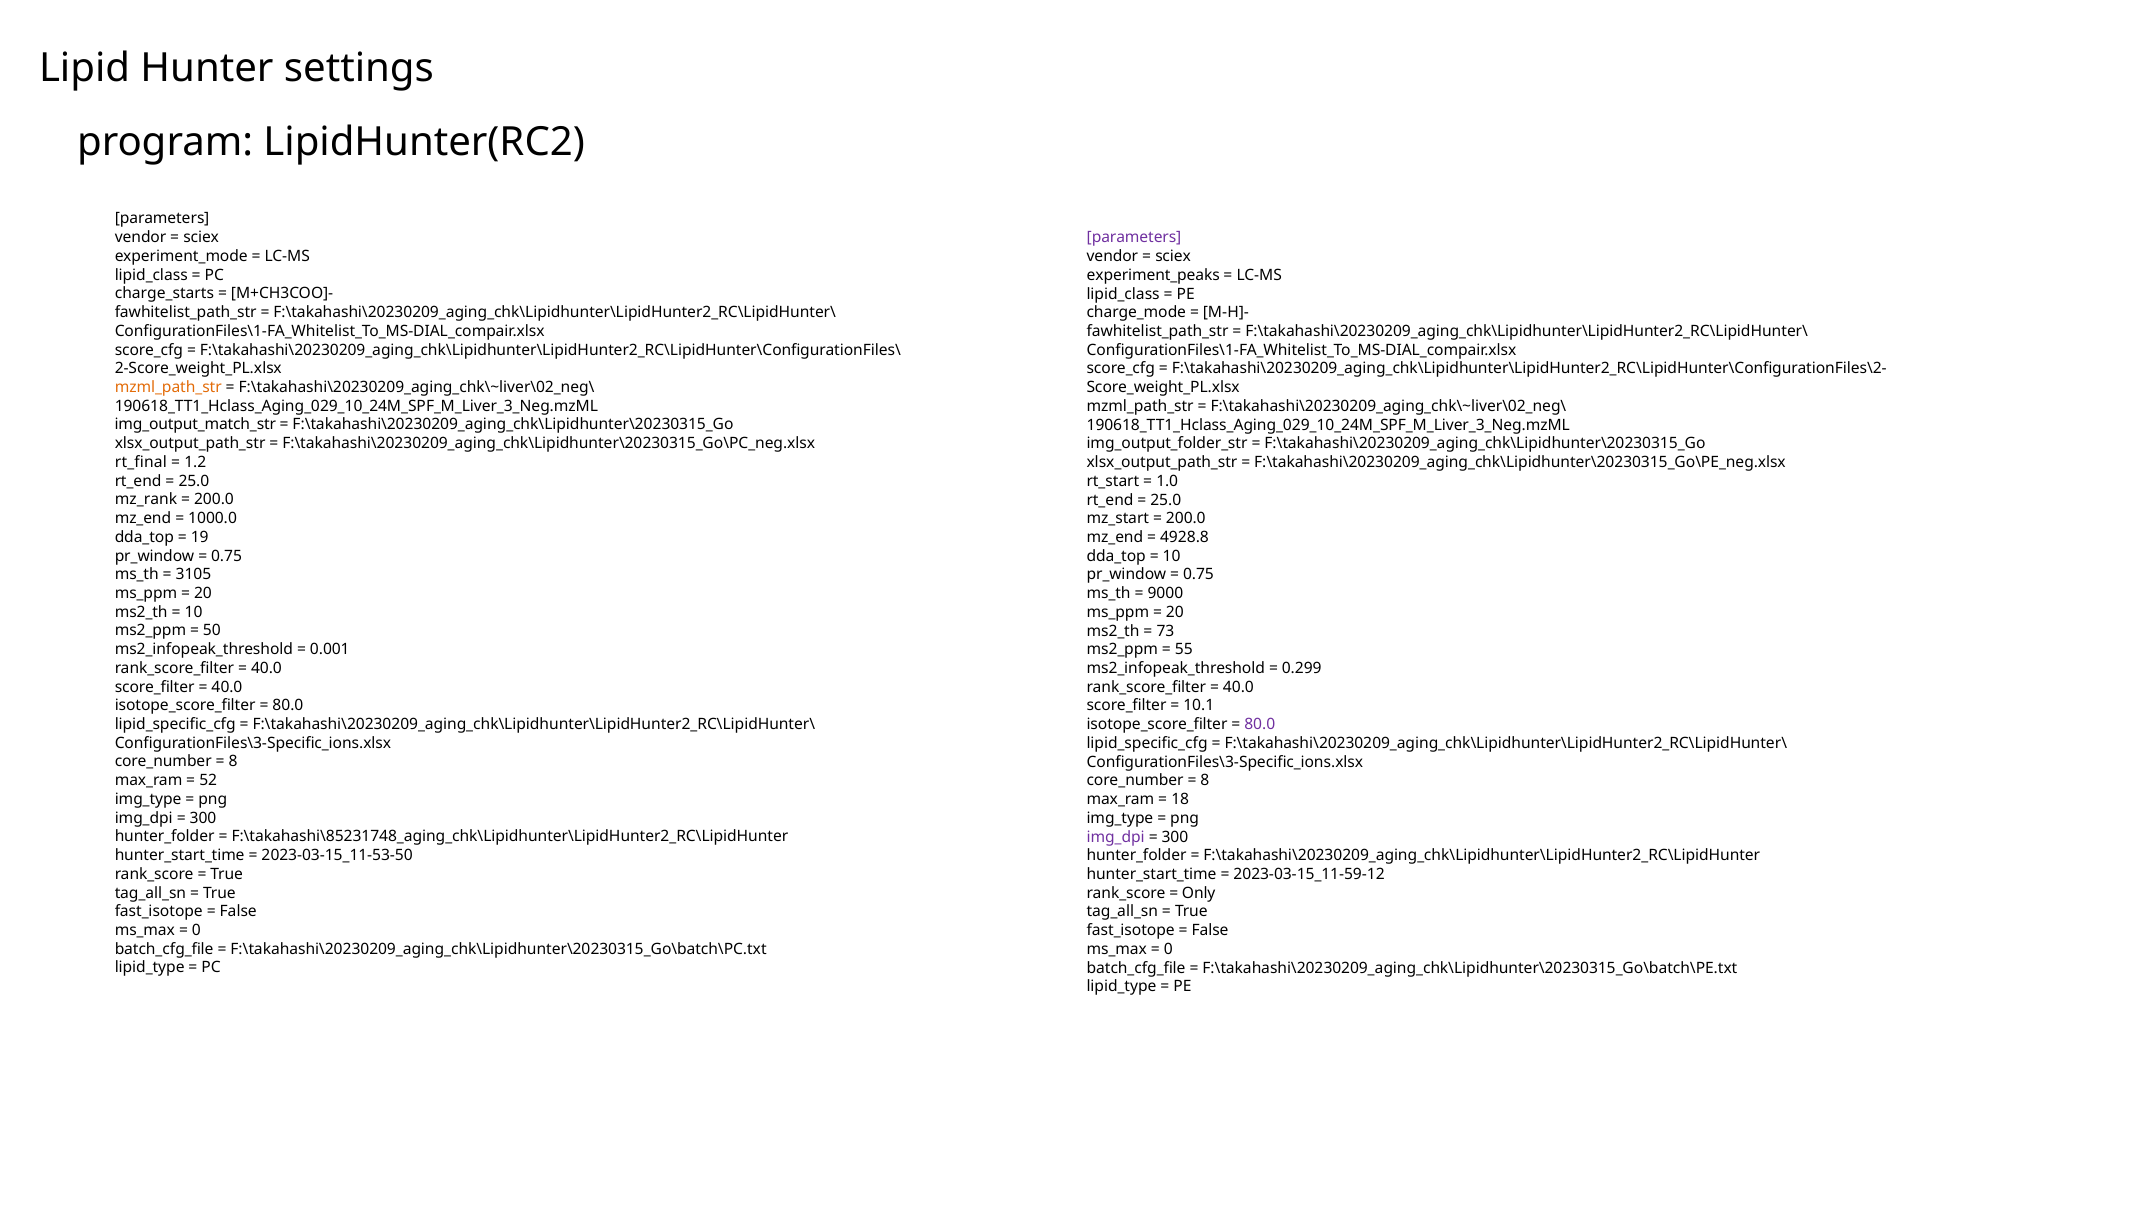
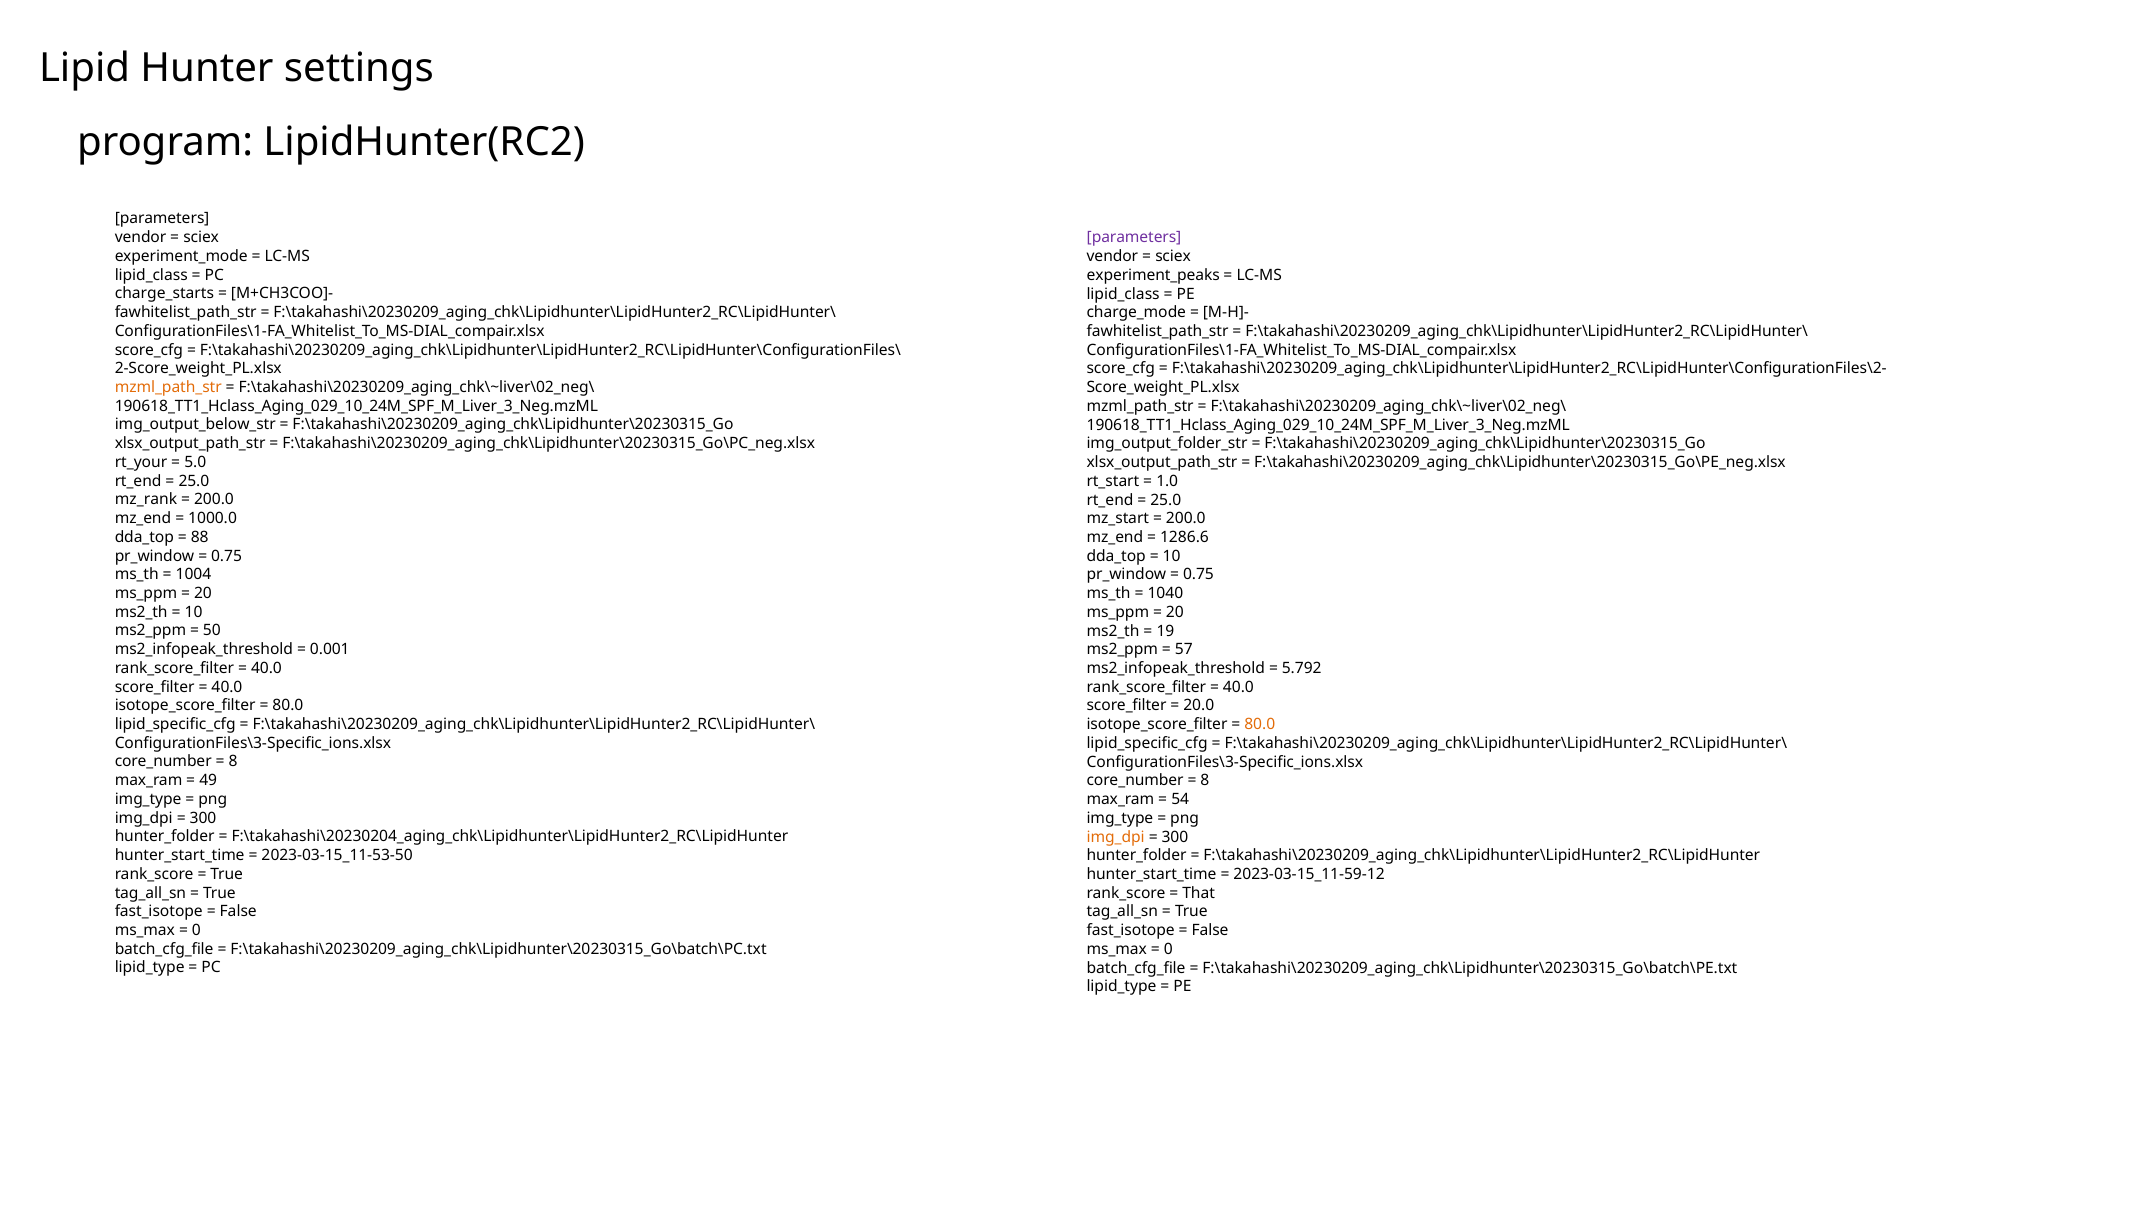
img_output_match_str: img_output_match_str -> img_output_below_str (195, 425)
rt_final: rt_final -> rt_your (141, 462)
1.2: 1.2 -> 5.0 (195, 462)
19: 19 -> 88 (200, 537)
4928.8: 4928.8 -> 1286.6 (1184, 537)
3105: 3105 -> 1004 (193, 575)
9000: 9000 -> 1040 (1165, 593)
73: 73 -> 19 (1166, 631)
55: 55 -> 57 (1184, 650)
0.299: 0.299 -> 5.792 (1302, 668)
10.1: 10.1 -> 20.0 (1199, 706)
80.0 colour: purple -> orange (1260, 724)
52: 52 -> 49 (208, 780)
18: 18 -> 54 (1180, 799)
F:\takahashi\85231748_aging_chk\Lipidhunter\LipidHunter2_RC\LipidHunter: F:\takahashi\85231748_aging_chk\Lipidhunter\LipidHunter2_RC\LipidHunter -> F:\takahashi\20230204_aging_chk\Lipidhunter\LipidHunter2_RC\LipidHunter (510, 837)
img_dpi colour: purple -> orange (1116, 837)
Only: Only -> That (1199, 893)
